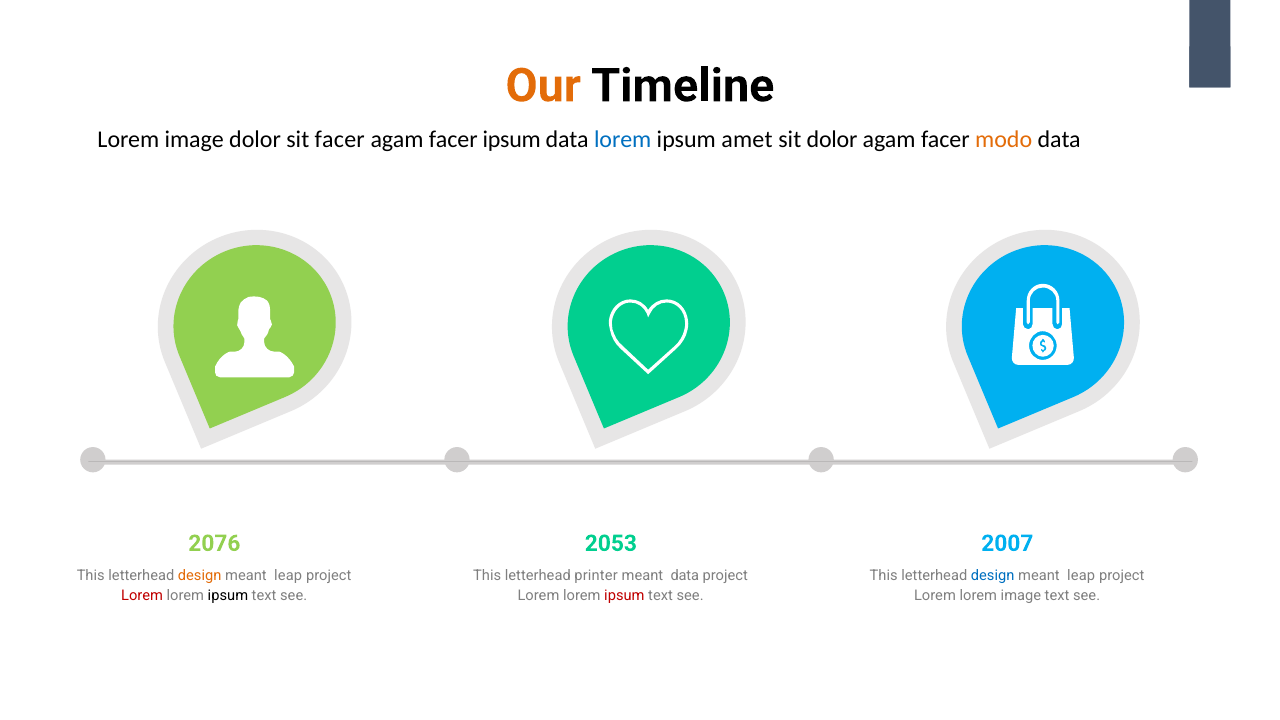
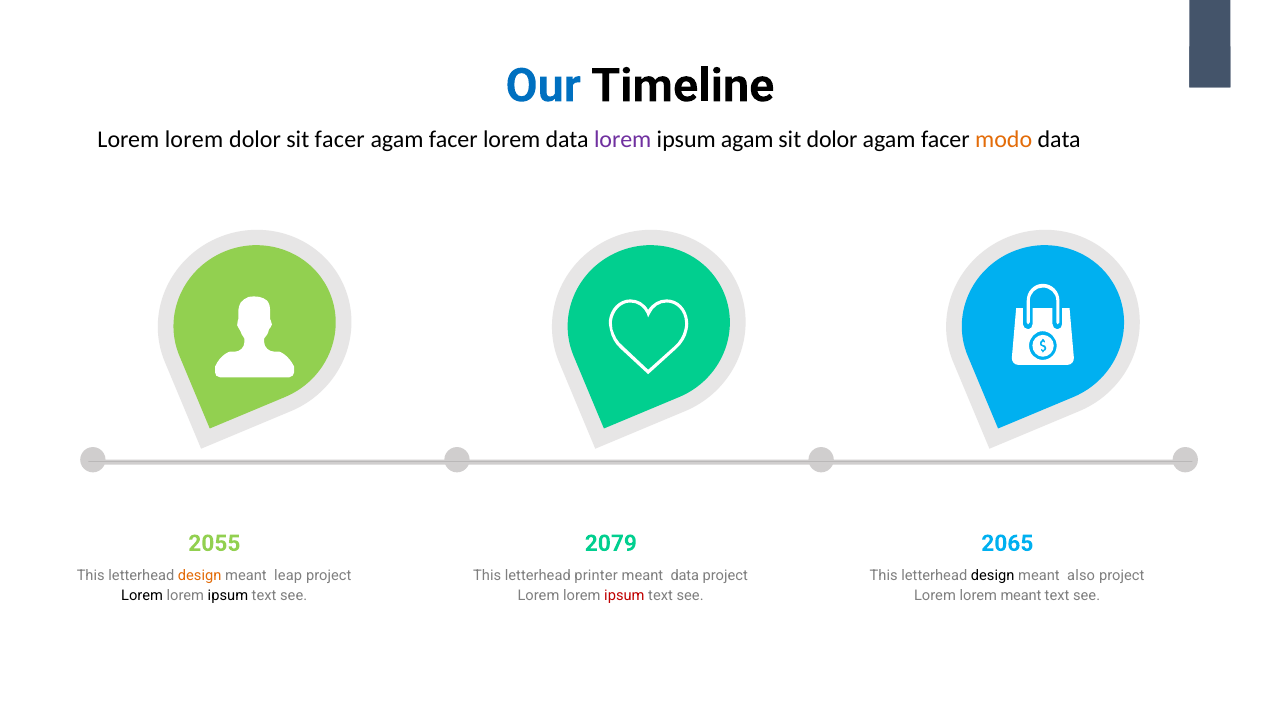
Our colour: orange -> blue (543, 86)
image: image -> lorem (194, 140)
facer ipsum: ipsum -> lorem (512, 140)
lorem colour: blue -> purple (623, 140)
ipsum amet: amet -> agam (747, 140)
2076: 2076 -> 2055 (214, 543)
2053: 2053 -> 2079 (611, 543)
2007: 2007 -> 2065 (1007, 543)
design colour: blue -> black (993, 576)
leap: leap -> also (1081, 576)
Lorem colour: red -> black (142, 596)
Lorem lorem image: image -> meant (1021, 596)
